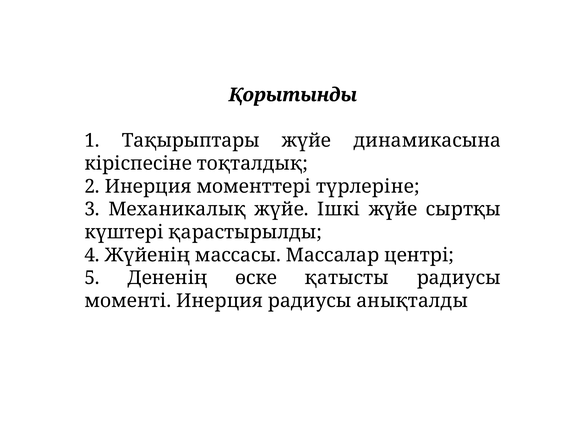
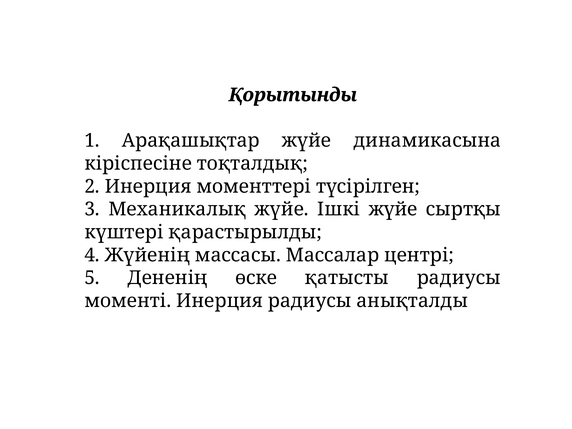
Тақырыптары: Тақырыптары -> Арақашықтар (191, 141)
түрлеріне: түрлеріне -> түсірілген (368, 186)
